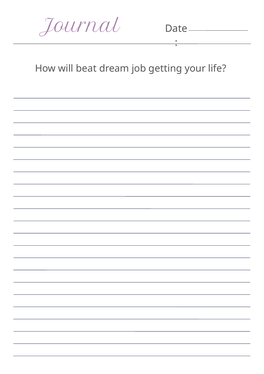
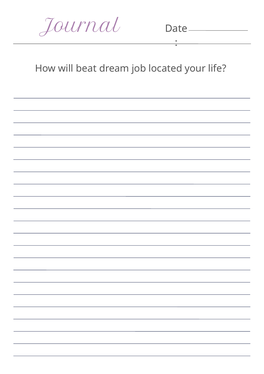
getting: getting -> located (165, 68)
